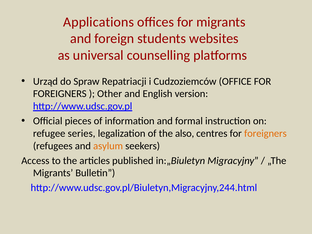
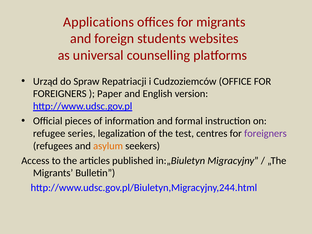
Other: Other -> Paper (110, 94)
also: also -> test (185, 134)
foreigners colour: orange -> purple (265, 134)
